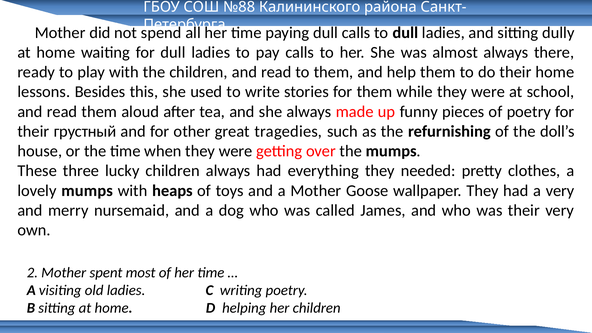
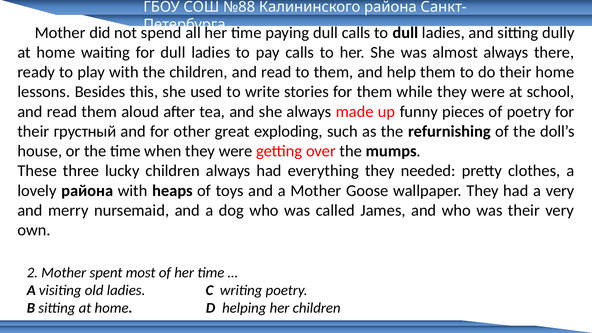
tragedies: tragedies -> exploding (288, 131)
lovely mumps: mumps -> района (87, 191)
